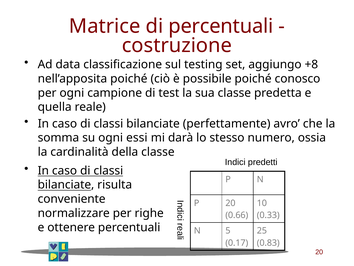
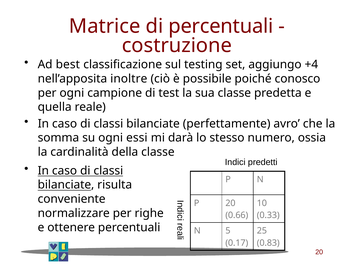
data: data -> best (68, 64)
+8: +8 -> +4 (311, 64)
nell’apposita poiché: poiché -> inoltre (129, 79)
